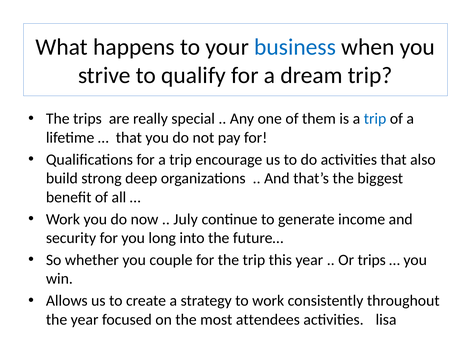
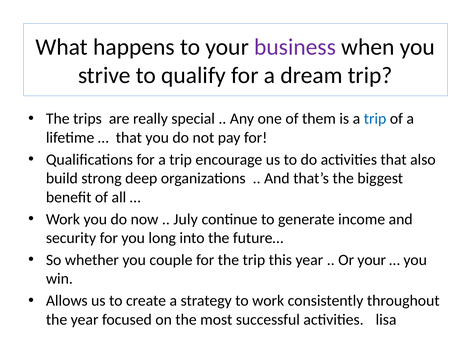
business colour: blue -> purple (295, 47)
Or trips: trips -> your (372, 260)
attendees: attendees -> successful (268, 320)
